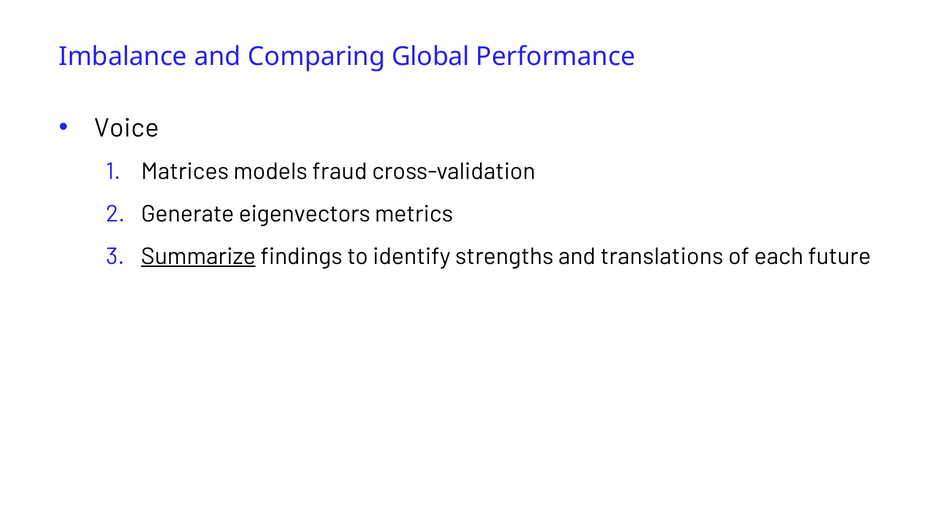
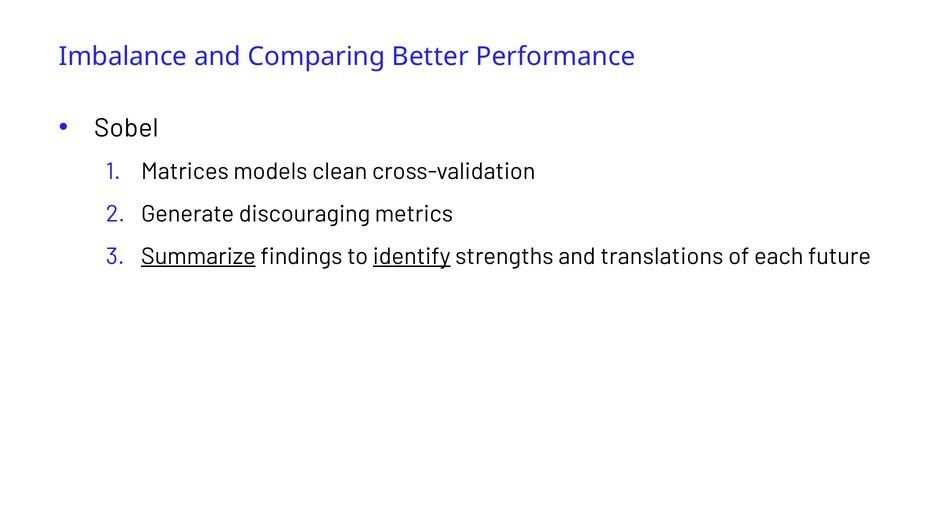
Global: Global -> Better (430, 57)
Voice: Voice -> Sobel (127, 128)
fraud: fraud -> clean (340, 172)
eigenvectors: eigenvectors -> discouraging (305, 214)
identify underline: none -> present (412, 256)
